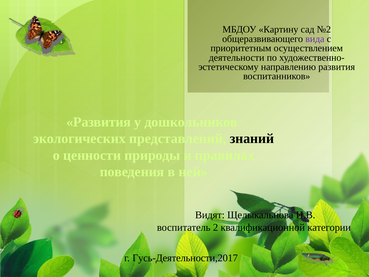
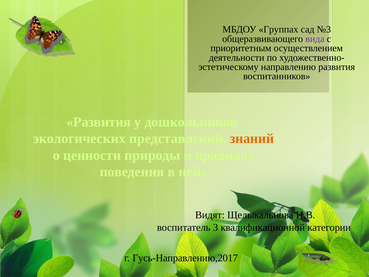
Картину: Картину -> Группах (278, 29)
№2: №2 -> №3 (324, 29)
знаний colour: black -> orange (252, 138)
2: 2 -> 3 (216, 227)
Гусь-Деятельности,2017: Гусь-Деятельности,2017 -> Гусь-Направлению,2017 (185, 258)
